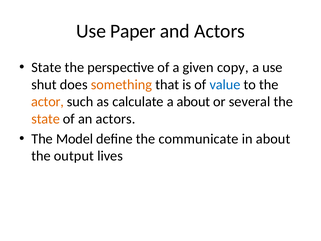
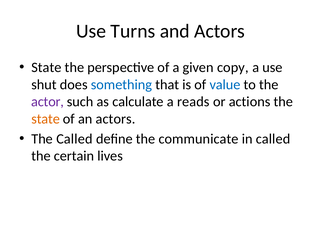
Paper: Paper -> Turns (133, 31)
something colour: orange -> blue (121, 84)
actor colour: orange -> purple (48, 102)
a about: about -> reads (193, 102)
several: several -> actions (250, 102)
The Model: Model -> Called (74, 139)
in about: about -> called (273, 139)
output: output -> certain (74, 156)
